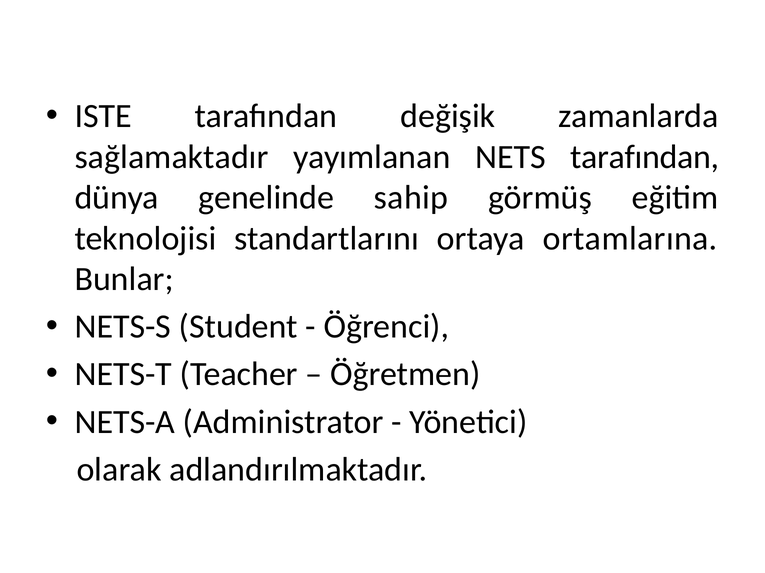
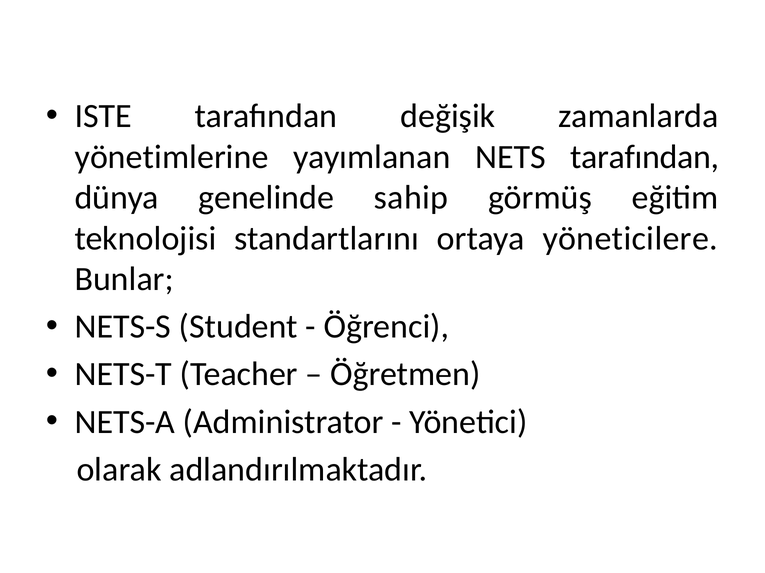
sağlamaktadır: sağlamaktadır -> yönetimlerine (172, 157)
ortamlarına: ortamlarına -> yöneticilere (630, 239)
